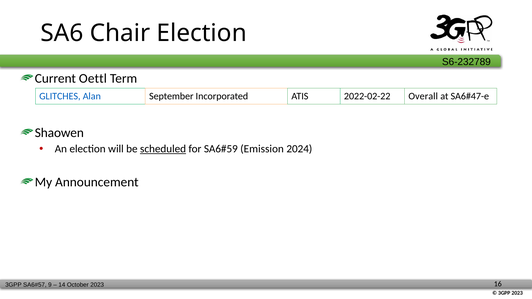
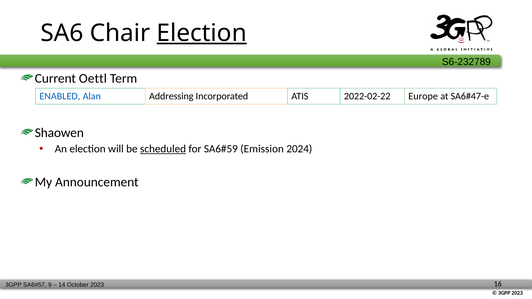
Election underline: none -> present (202, 33)
GLITCHES: GLITCHES -> ENABLED (60, 96)
September: September -> Addressing (171, 96)
Overall: Overall -> Europe (423, 96)
